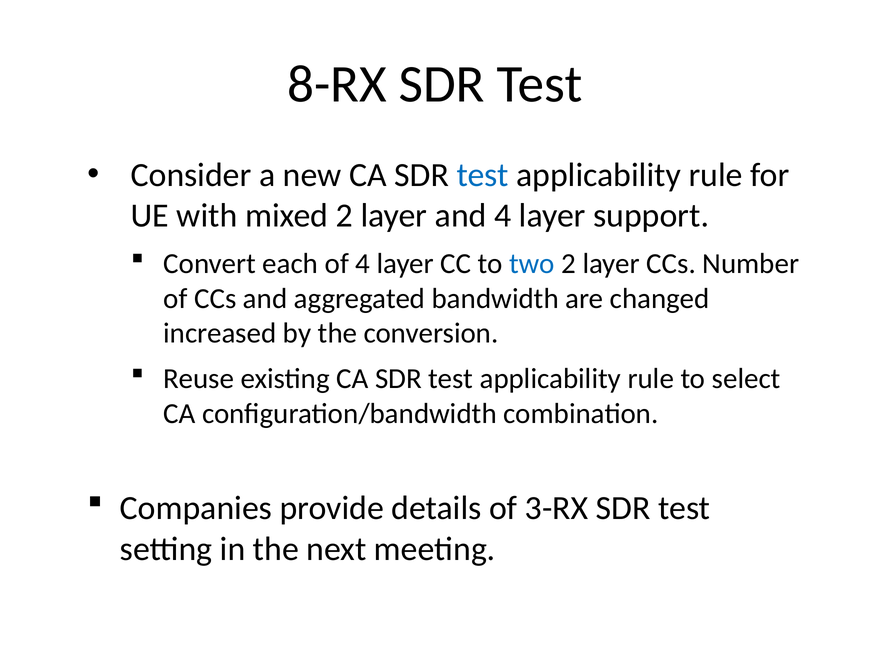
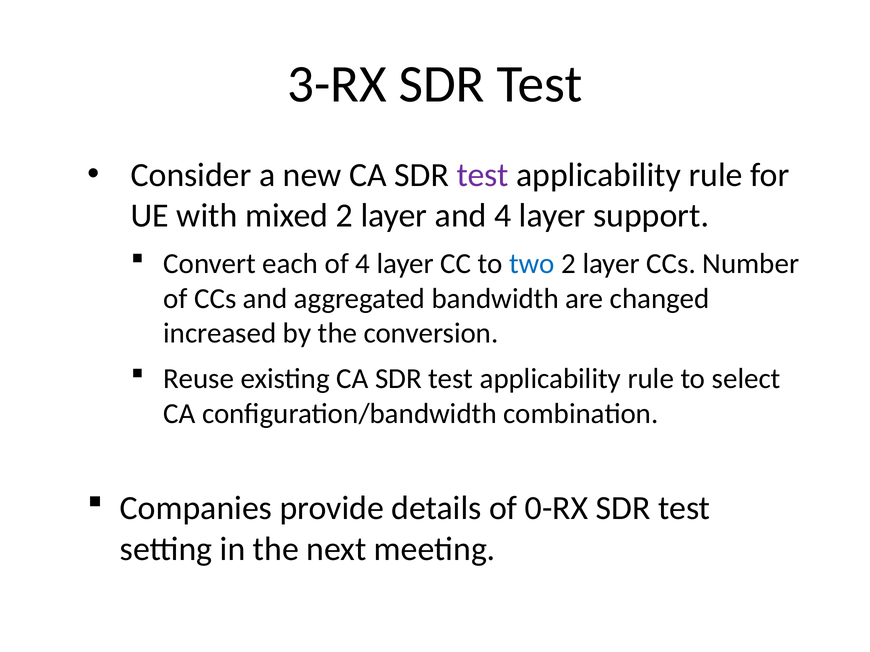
8-RX: 8-RX -> 3-RX (337, 84)
test colour: blue -> purple (483, 175)
3-RX: 3-RX -> 0-RX (557, 509)
